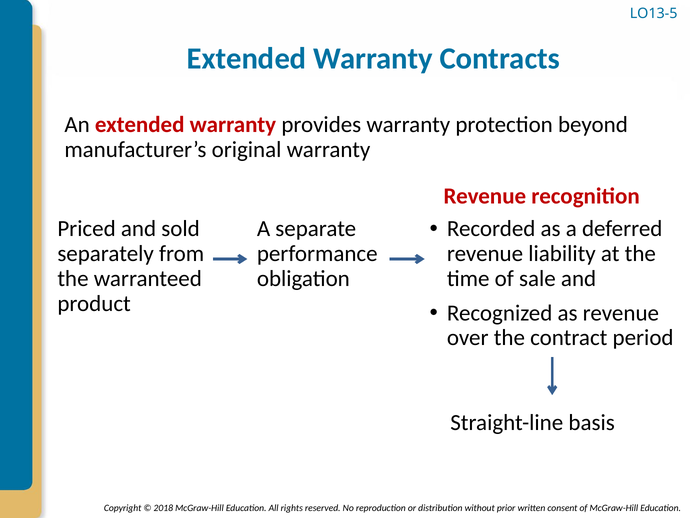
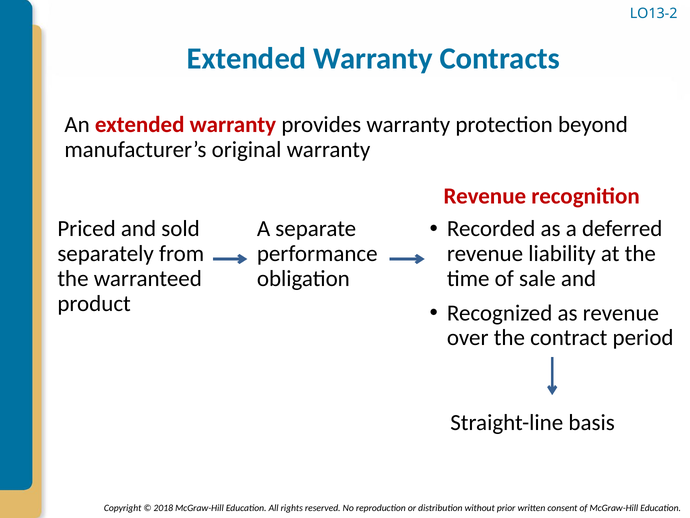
LO13-5: LO13-5 -> LO13-2 (654, 14)
